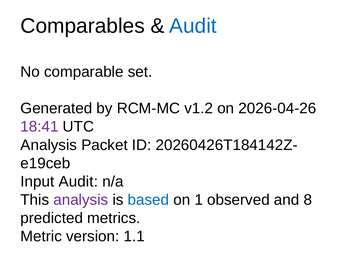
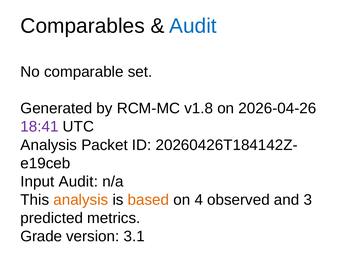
v1.2: v1.2 -> v1.8 (199, 108)
analysis colour: purple -> orange (81, 199)
based colour: blue -> orange (148, 199)
1: 1 -> 4 (199, 199)
8: 8 -> 3 (308, 199)
Metric: Metric -> Grade (41, 236)
1.1: 1.1 -> 3.1 (134, 236)
